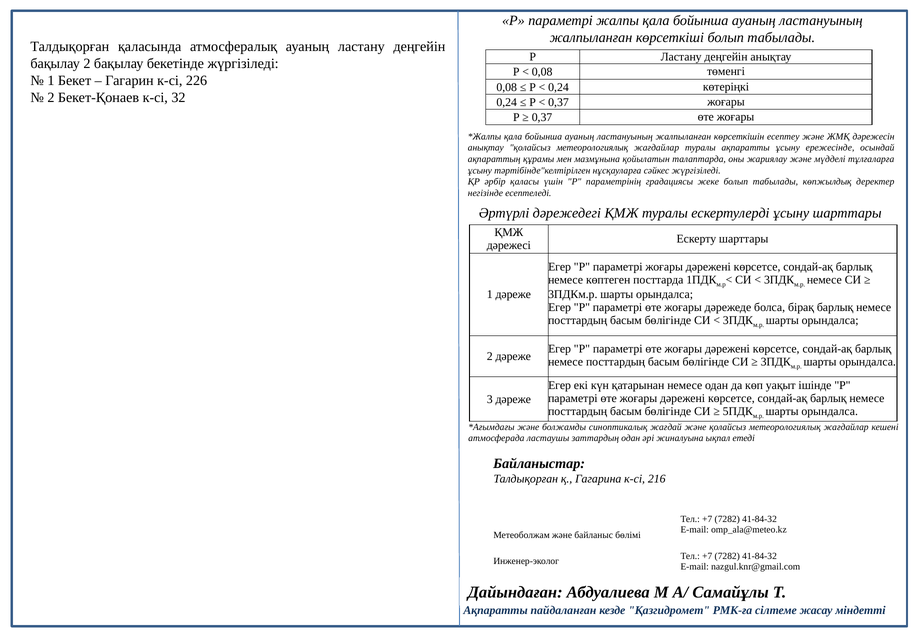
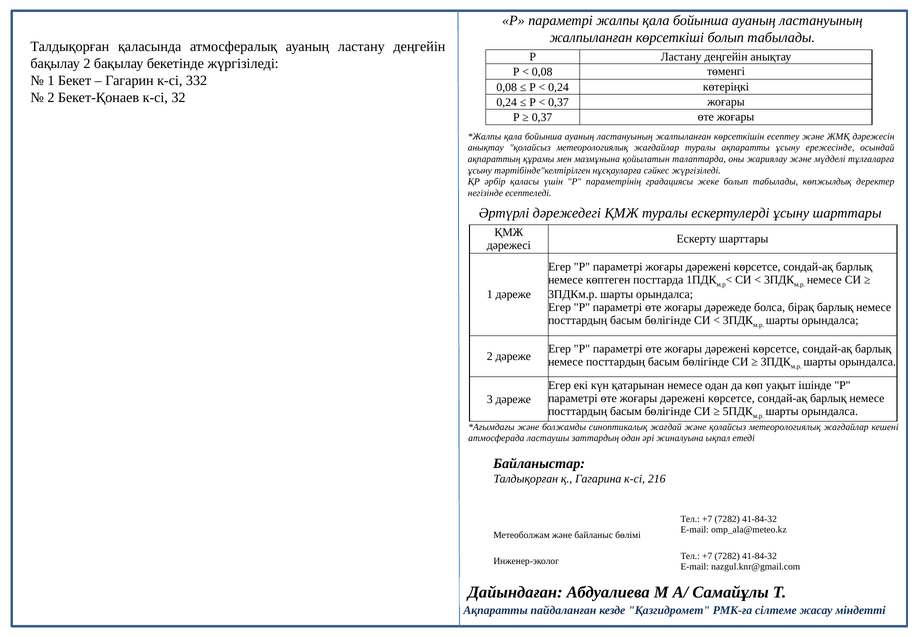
226: 226 -> 332 (197, 81)
